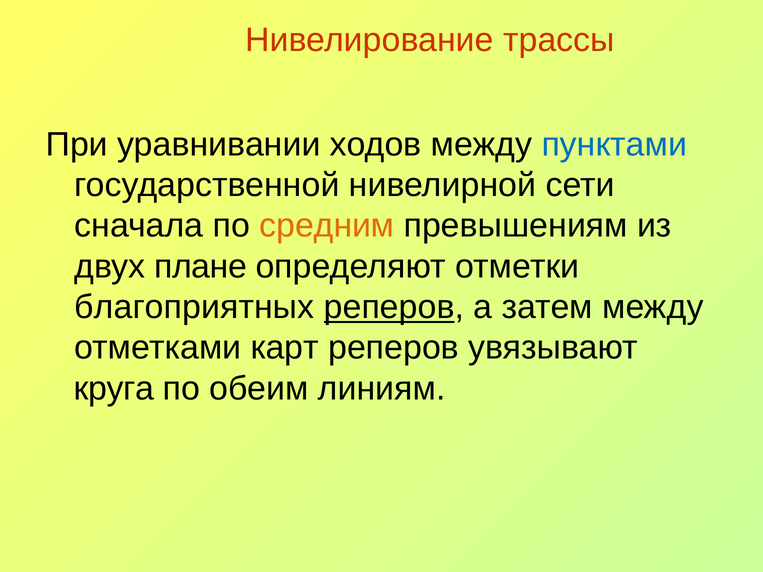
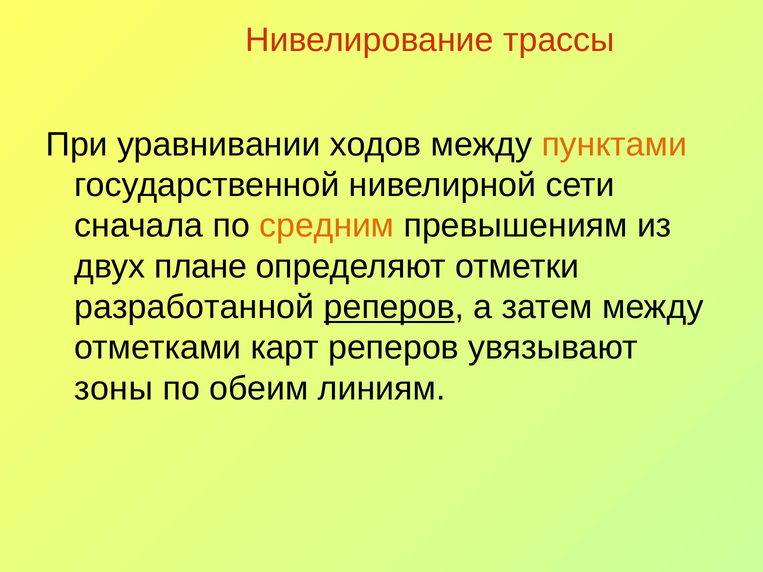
пунктами colour: blue -> orange (614, 144)
благоприятных: благоприятных -> разработанной (194, 307)
круга: круга -> зоны (114, 389)
